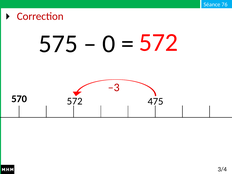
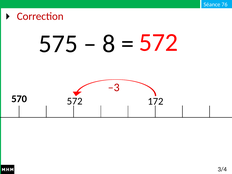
0: 0 -> 8 (109, 44)
475: 475 -> 172 (155, 101)
